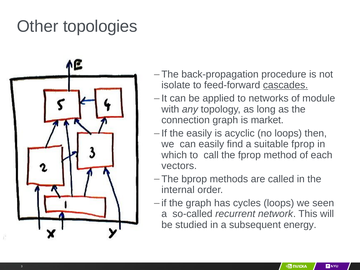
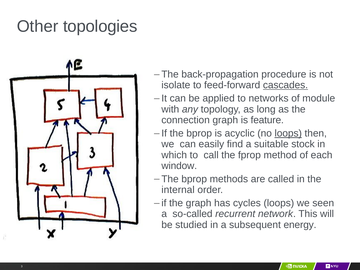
market: market -> feature (267, 120)
If the easily: easily -> bprop (199, 133)
loops underline: none -> present (288, 133)
suitable fprop: fprop -> stock (303, 144)
vectors: vectors -> window (179, 166)
